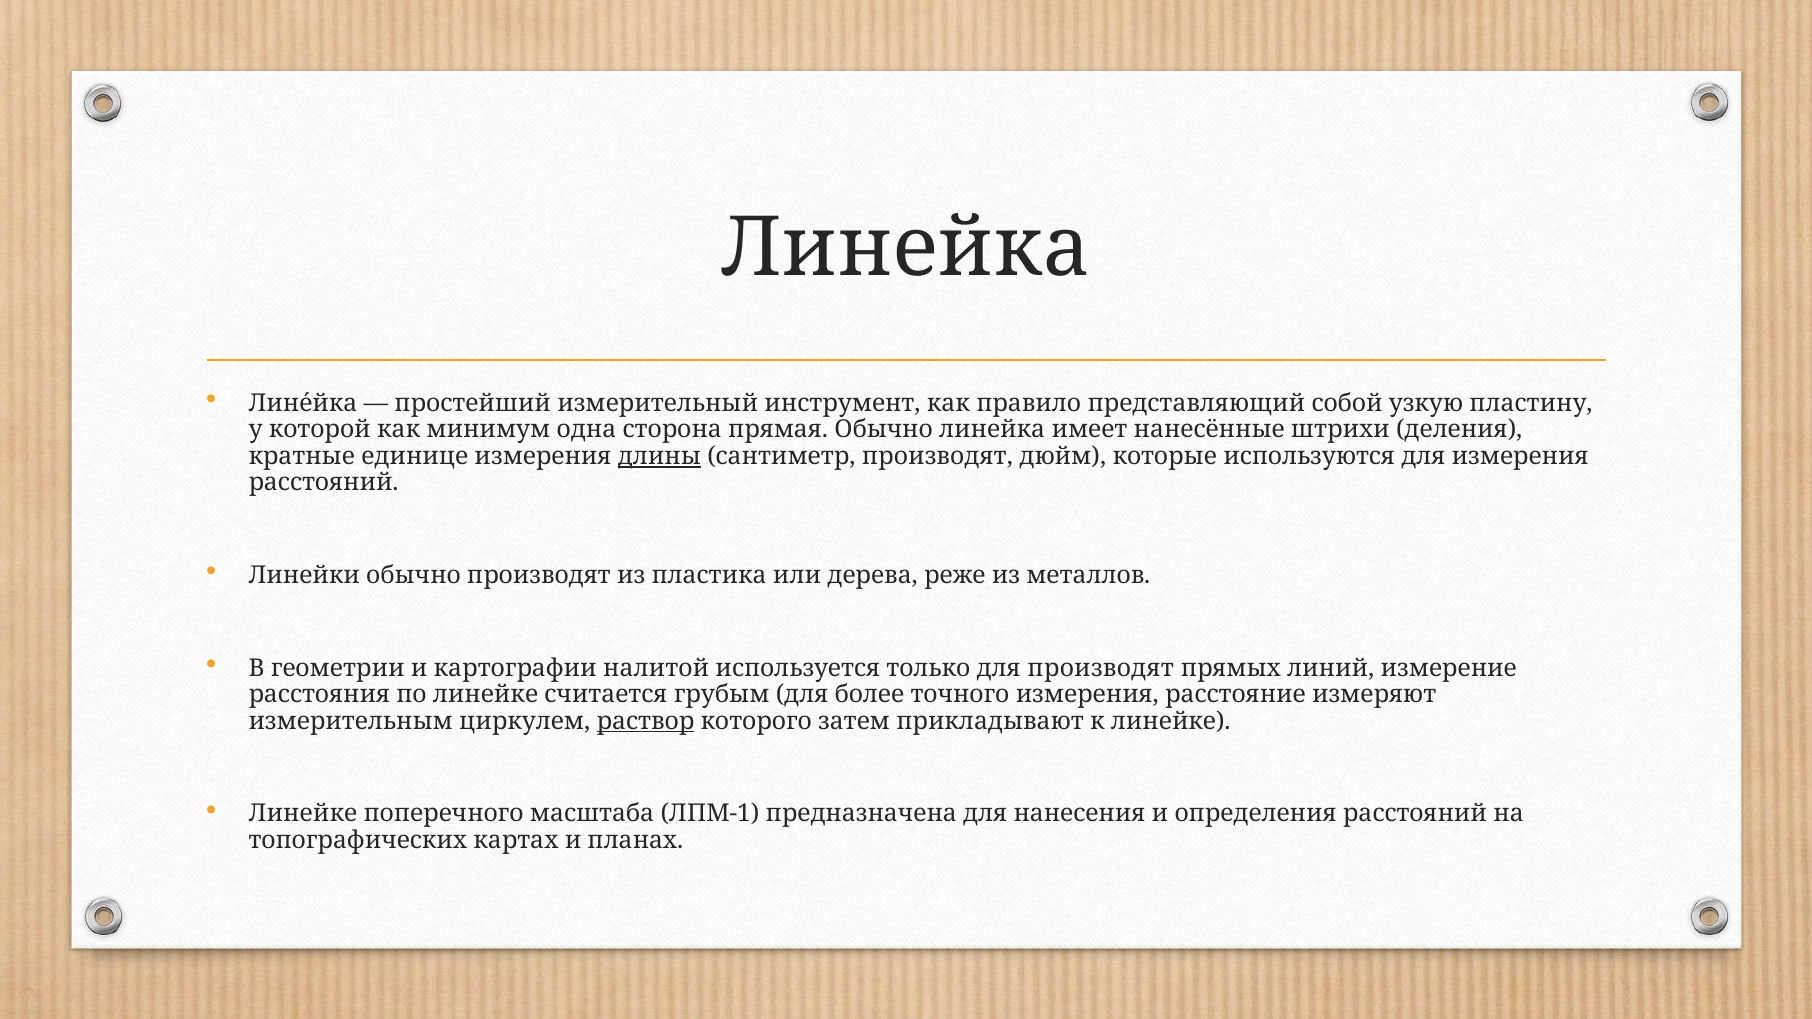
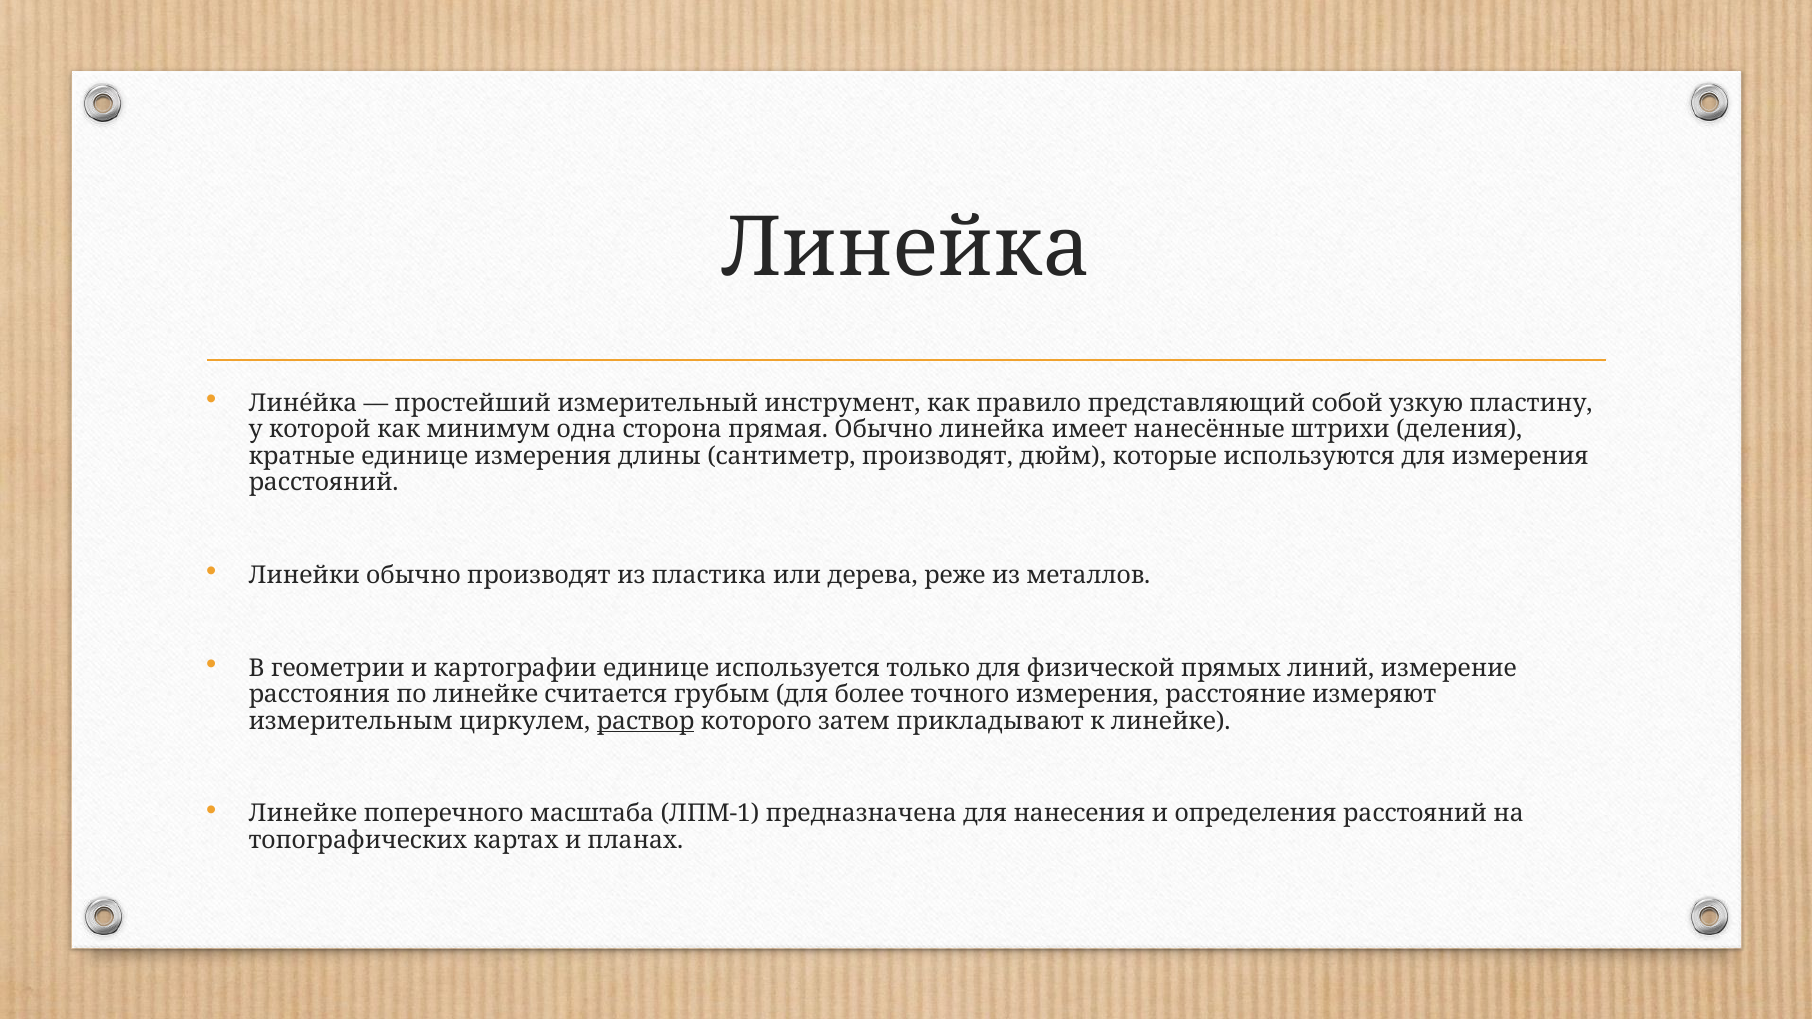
длины underline: present -> none (659, 456)
картографии налитой: налитой -> единице (656, 668)
для производят: производят -> физической (1101, 668)
